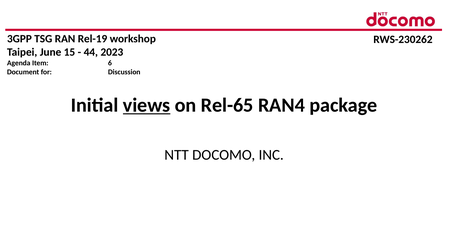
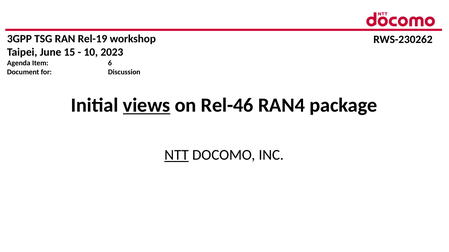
44: 44 -> 10 (91, 52)
Rel-65: Rel-65 -> Rel-46 (227, 105)
NTT underline: none -> present (177, 155)
